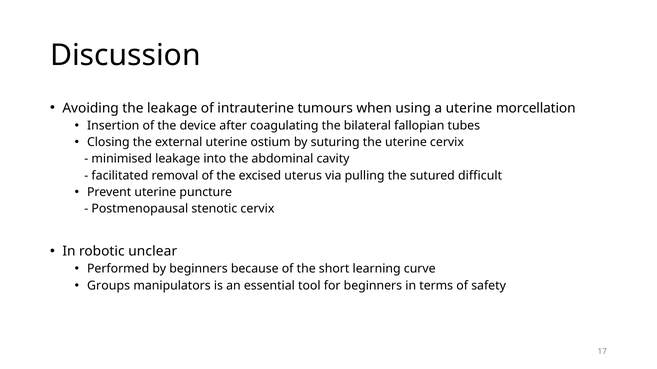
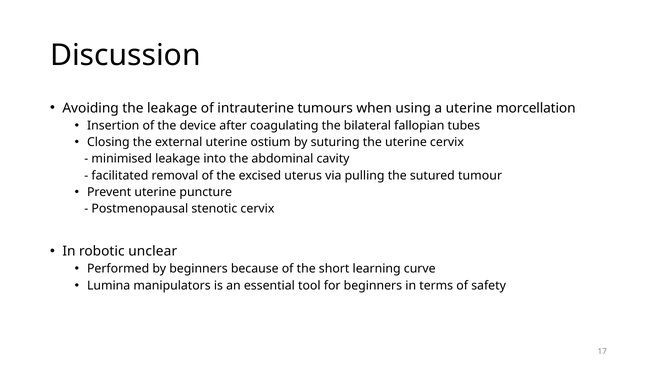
difficult: difficult -> tumour (480, 176)
Groups: Groups -> Lumina (109, 286)
